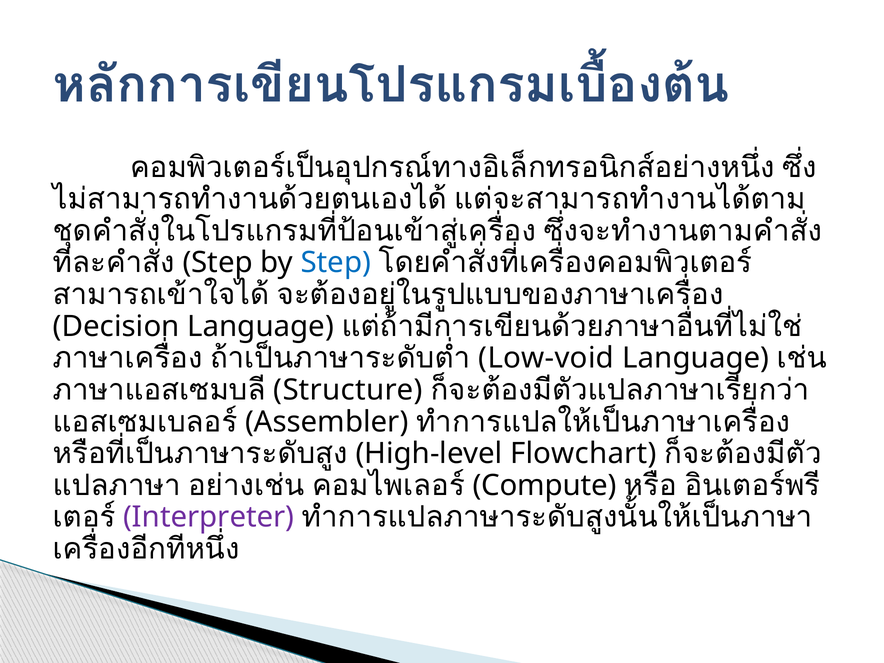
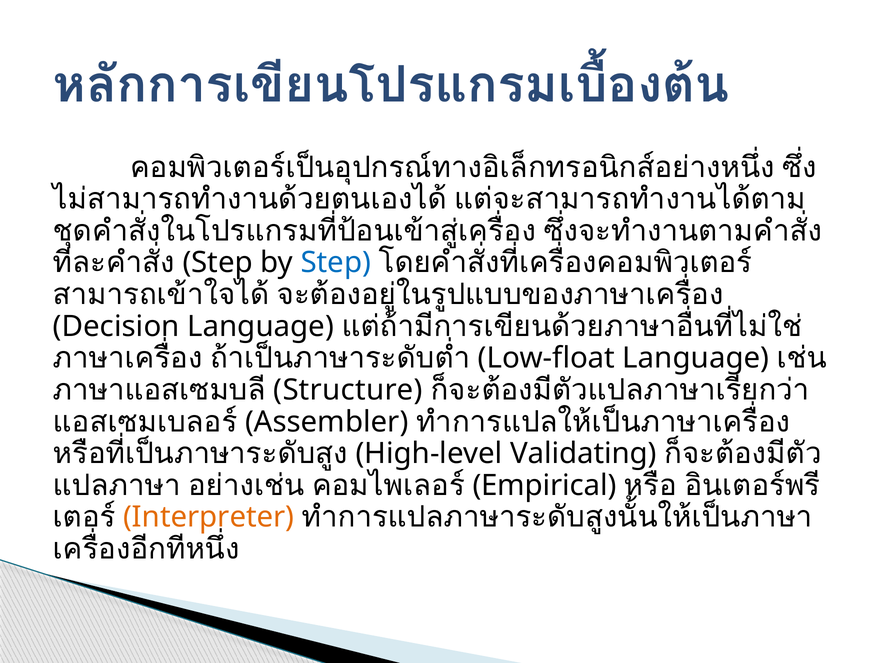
Low-void: Low-void -> Low-float (546, 358)
Flowchart: Flowchart -> Validating (583, 454)
Compute: Compute -> Empirical (544, 485)
Interpreter colour: purple -> orange (209, 517)
